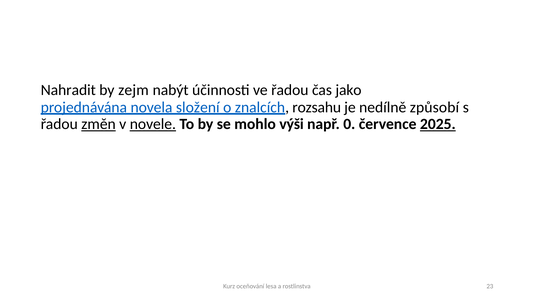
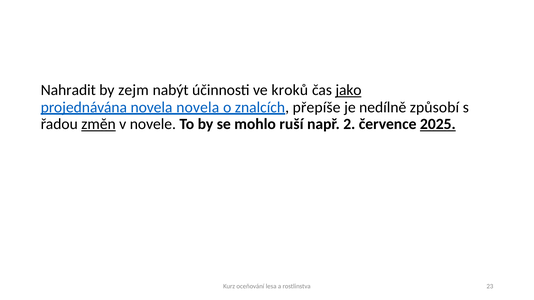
ve řadou: řadou -> kroků (290, 90)
jako underline: none -> present (349, 90)
novela složení: složení -> novela (198, 107)
rozsahu: rozsahu -> přepíše (317, 107)
novele underline: present -> none (153, 124)
výši: výši -> ruší (291, 124)
0: 0 -> 2 (349, 124)
